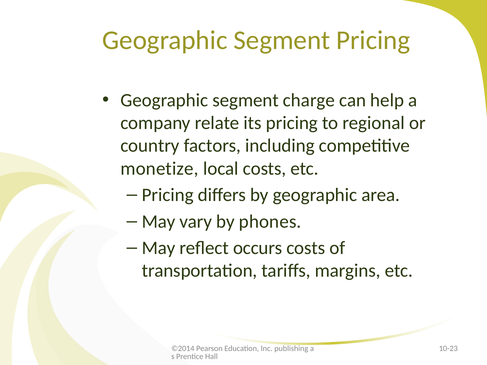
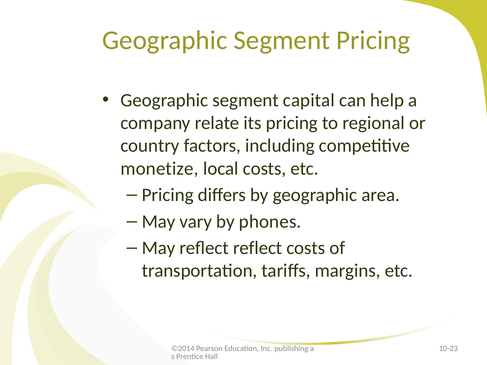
charge: charge -> capital (309, 100)
reflect occurs: occurs -> reflect (258, 248)
